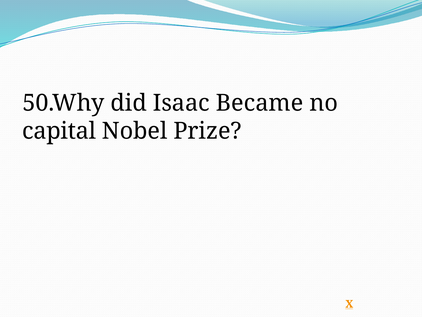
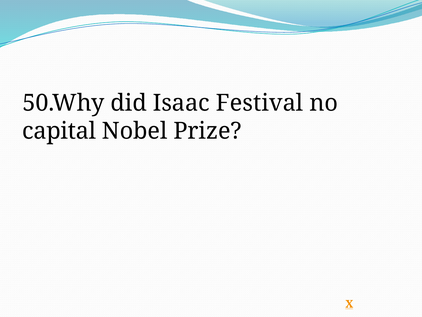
Became: Became -> Festival (260, 103)
